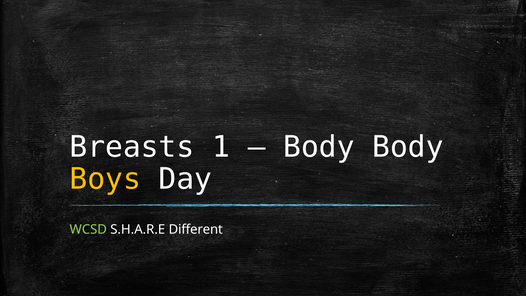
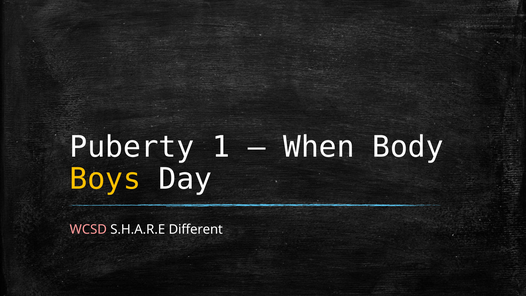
Breasts: Breasts -> Puberty (132, 147)
Body: Body -> When (319, 147)
WCSD colour: light green -> pink (88, 229)
